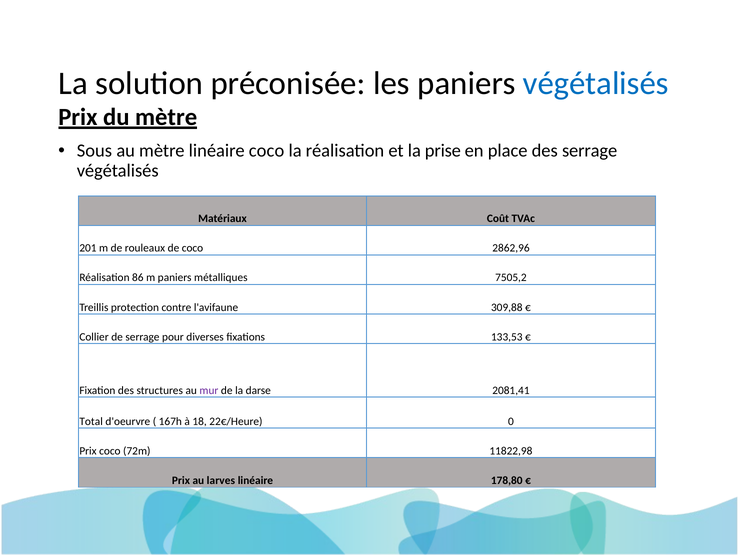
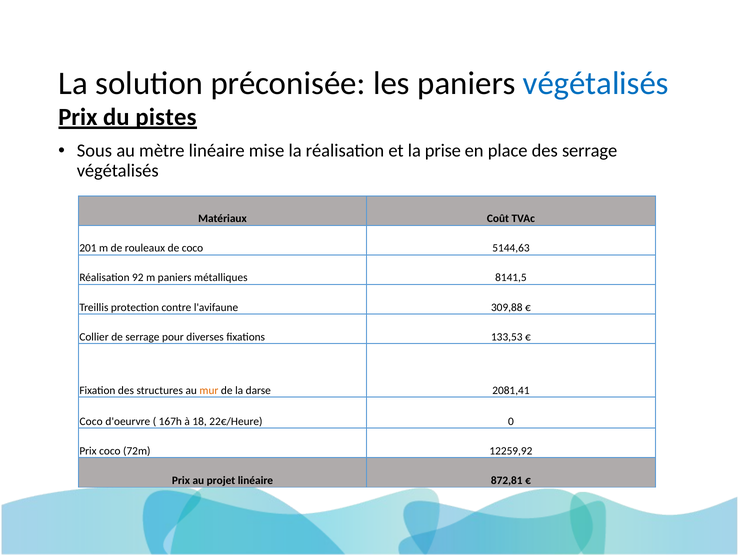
du mètre: mètre -> pistes (166, 117)
linéaire coco: coco -> mise (267, 151)
2862,96: 2862,96 -> 5144,63 (511, 248)
86: 86 -> 92 (138, 278)
7505,2: 7505,2 -> 8141,5 (511, 278)
mur colour: purple -> orange (209, 390)
Total: Total -> Coco (91, 421)
11822,98: 11822,98 -> 12259,92 (511, 451)
larves: larves -> projet (221, 480)
178,80: 178,80 -> 872,81 (507, 480)
